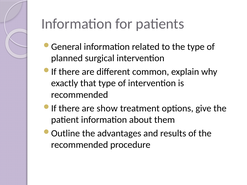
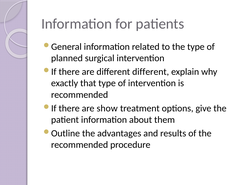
different common: common -> different (151, 72)
